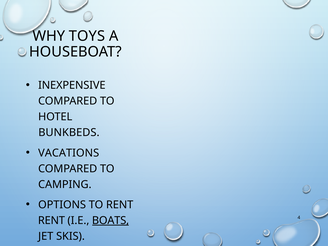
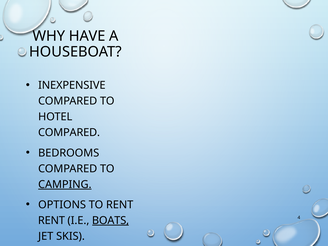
TOYS: TOYS -> HAVE (87, 36)
BUNKBEDS: BUNKBEDS -> COMPARED (69, 133)
VACATIONS: VACATIONS -> BEDROOMS (69, 153)
CAMPING underline: none -> present (65, 184)
